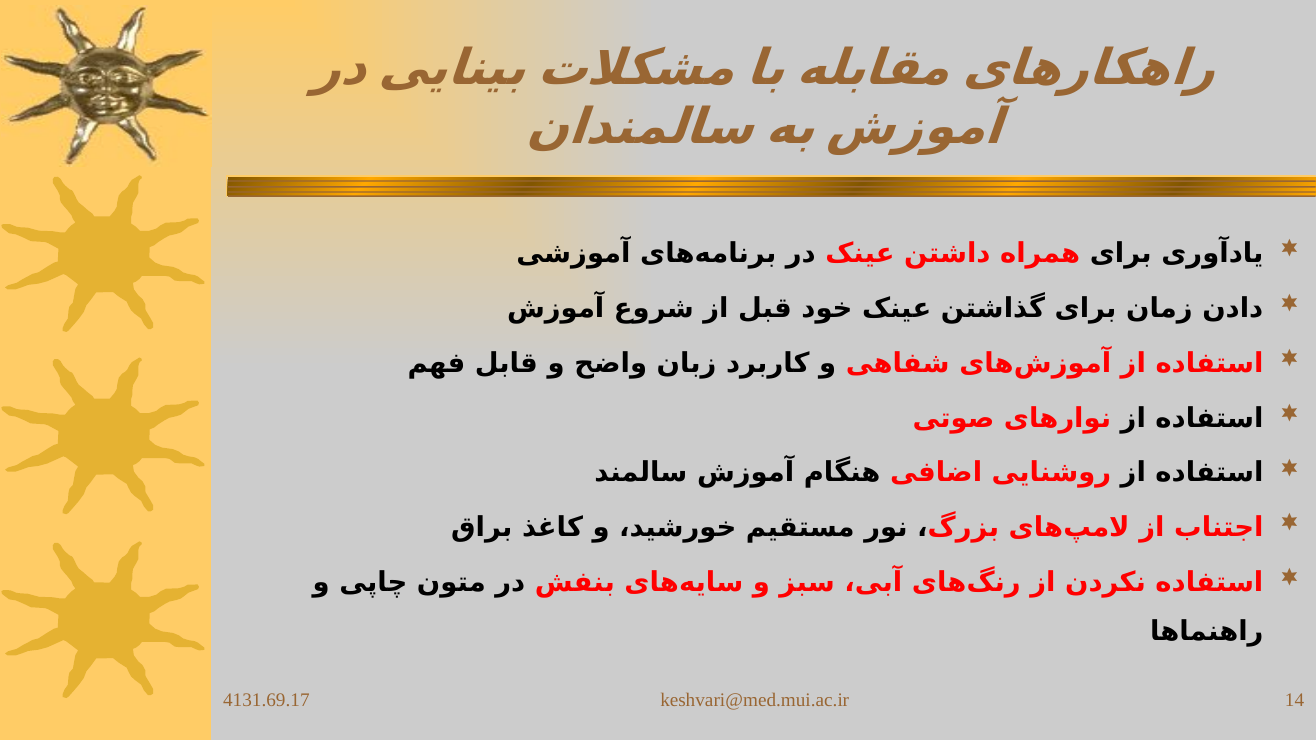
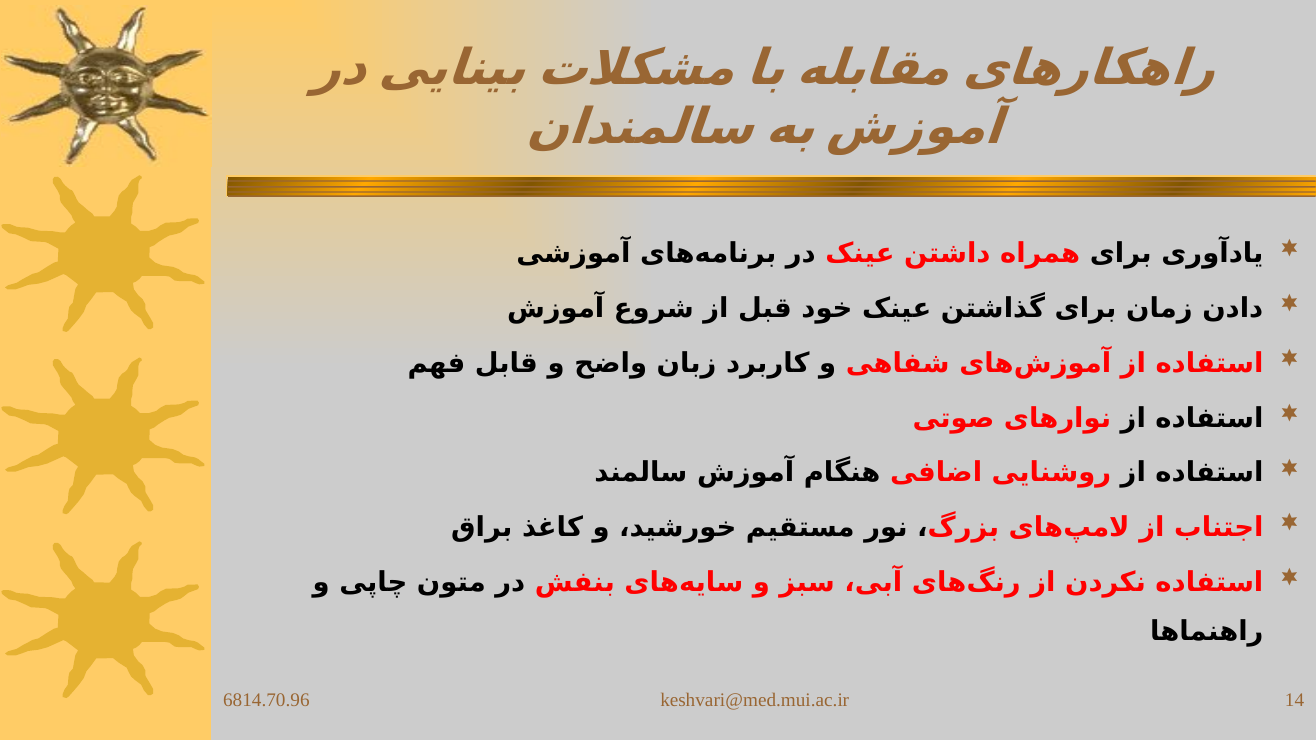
4131.69.17: 4131.69.17 -> 6814.70.96 (266, 700)
